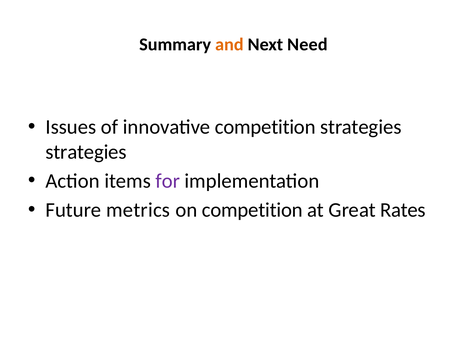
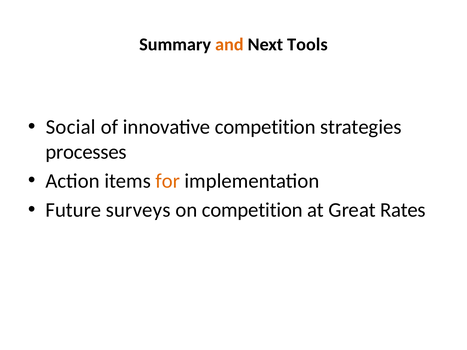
Need: Need -> Tools (307, 44)
Issues: Issues -> Social (71, 127)
strategies: strategies -> processes (86, 152)
for colour: purple -> orange (168, 181)
metrics: metrics -> surveys (138, 210)
